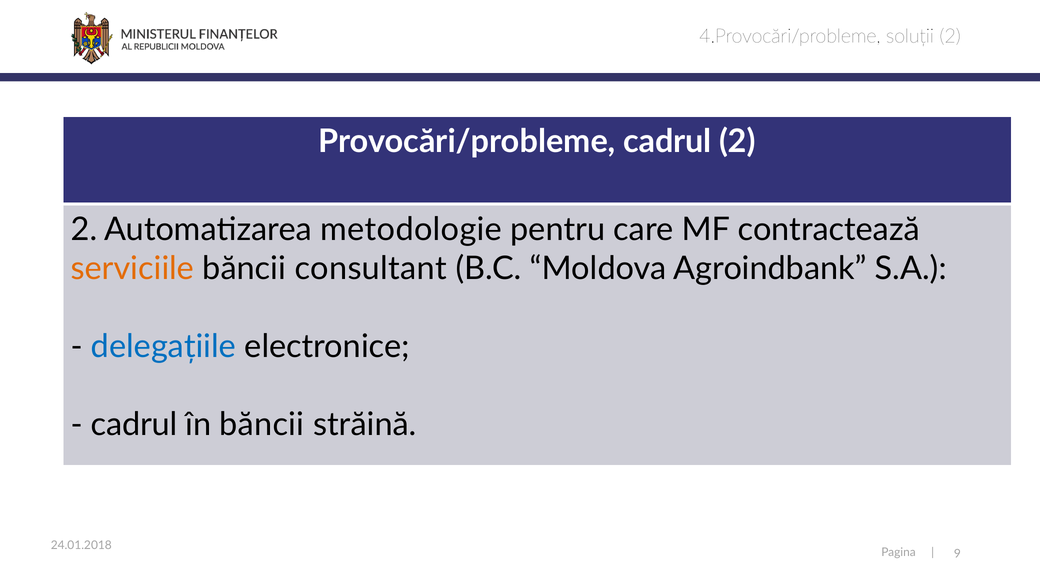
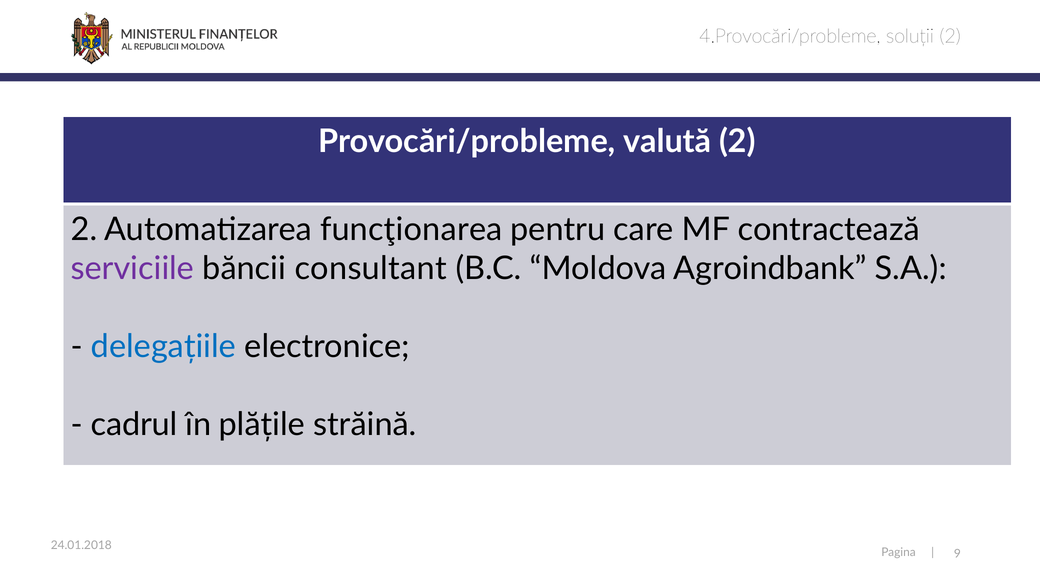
Provocări/probleme cadrul: cadrul -> valută (667, 142)
metodologie: metodologie -> funcţionarea (411, 229)
serviciile colour: orange -> purple (132, 268)
în băncii: băncii -> plățile (262, 424)
